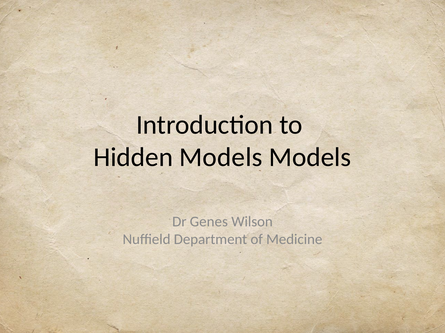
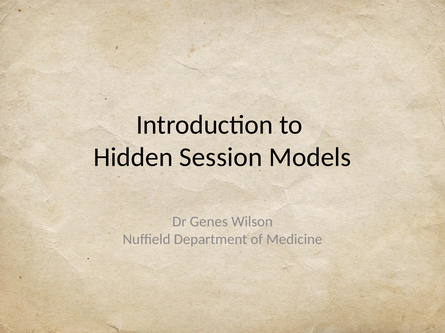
Hidden Models: Models -> Session (221, 158)
